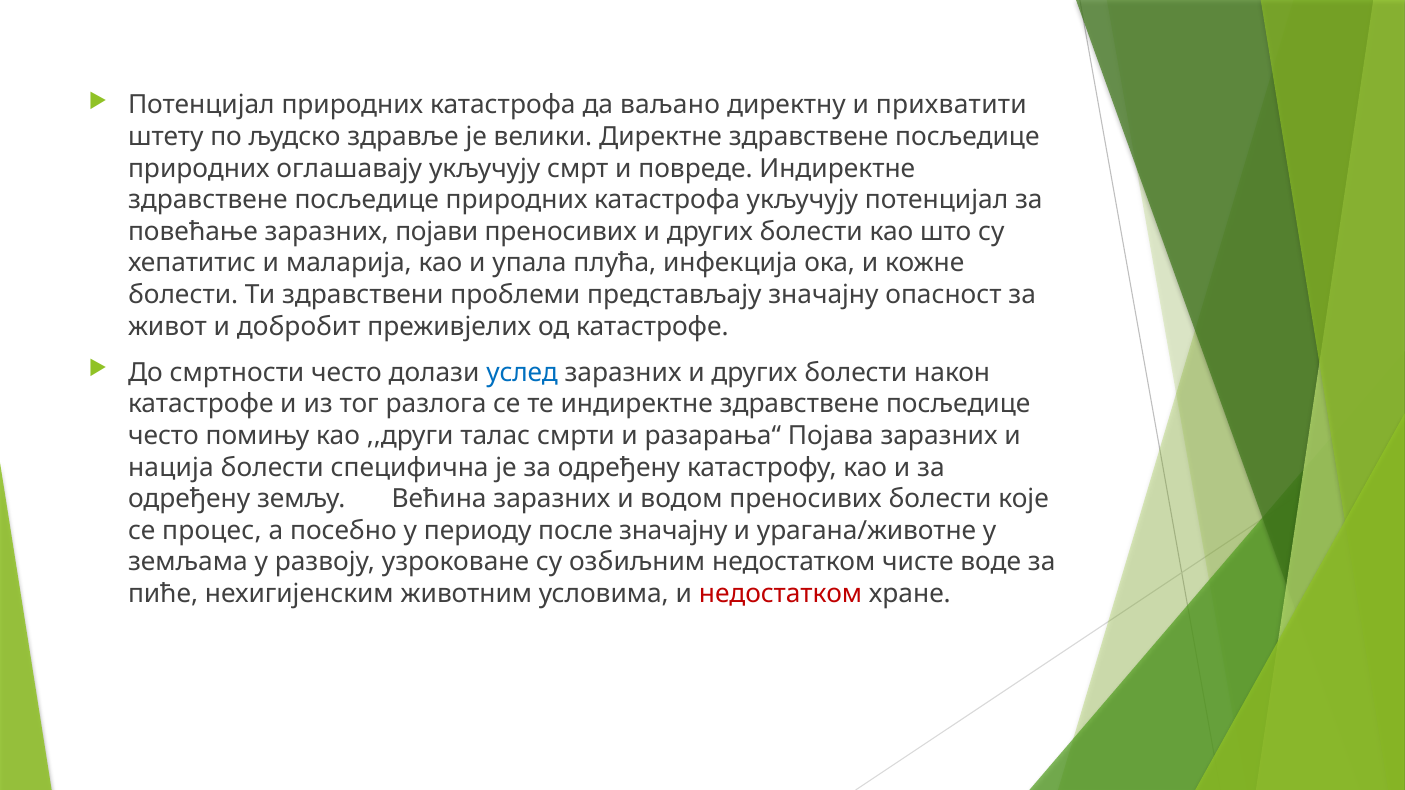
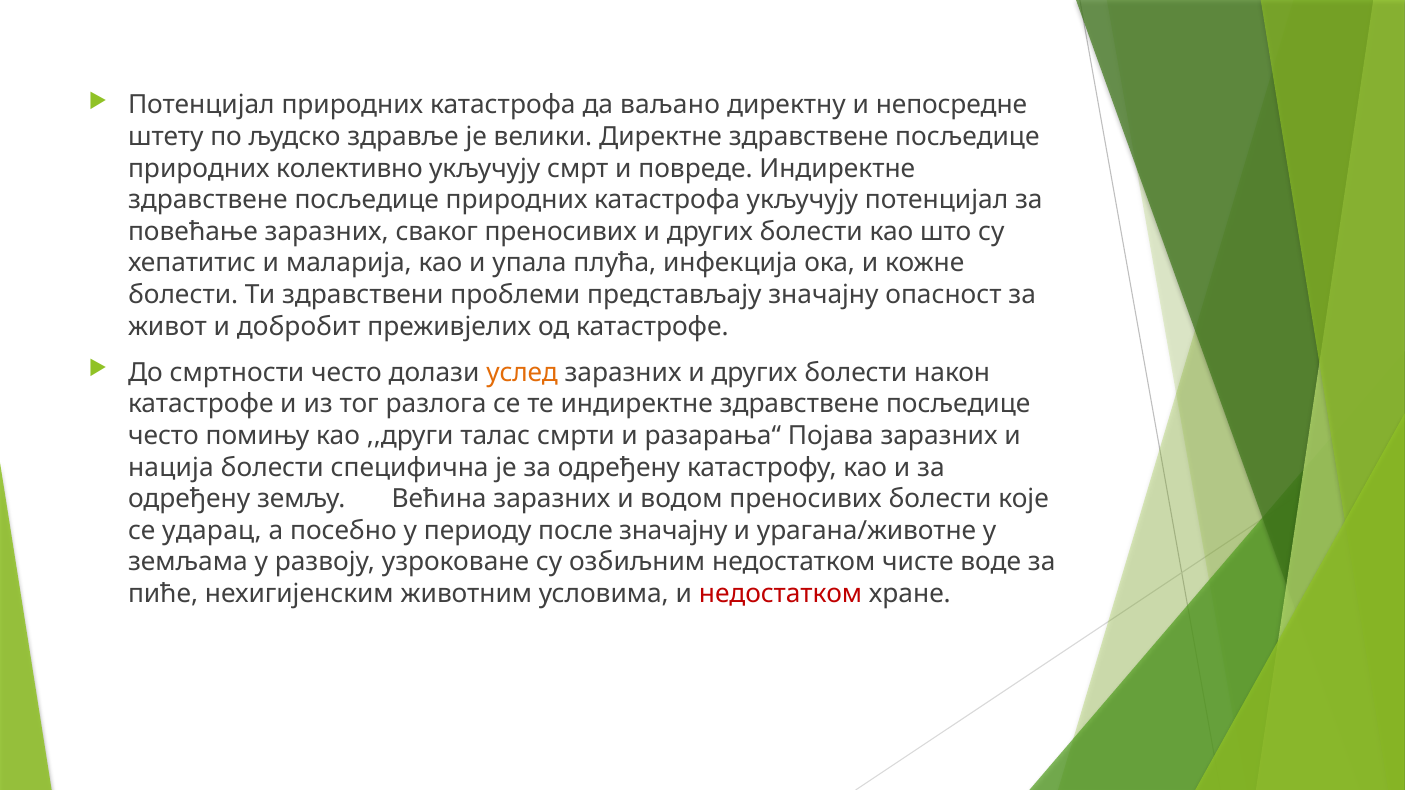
прихватити: прихватити -> непосредне (952, 105)
оглашавају: оглашавају -> колективно (349, 168)
појави: појави -> сваког (437, 232)
услед colour: blue -> orange (522, 373)
процес: процес -> ударац (212, 531)
